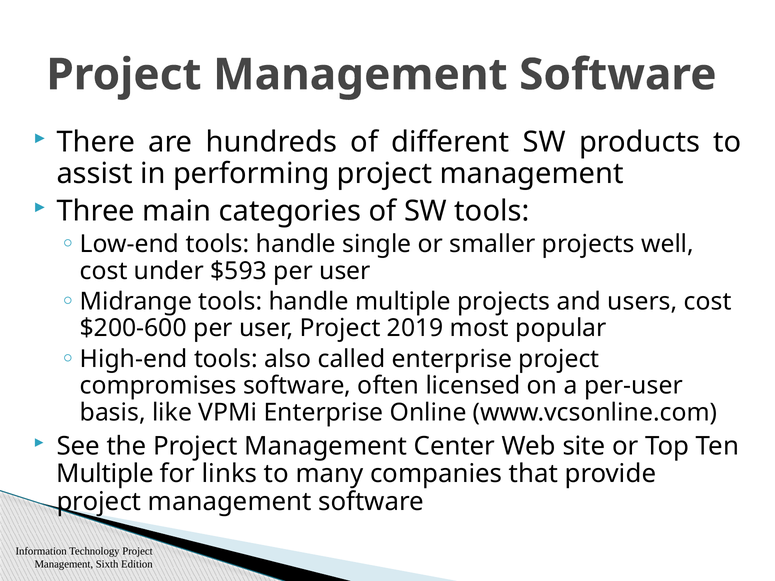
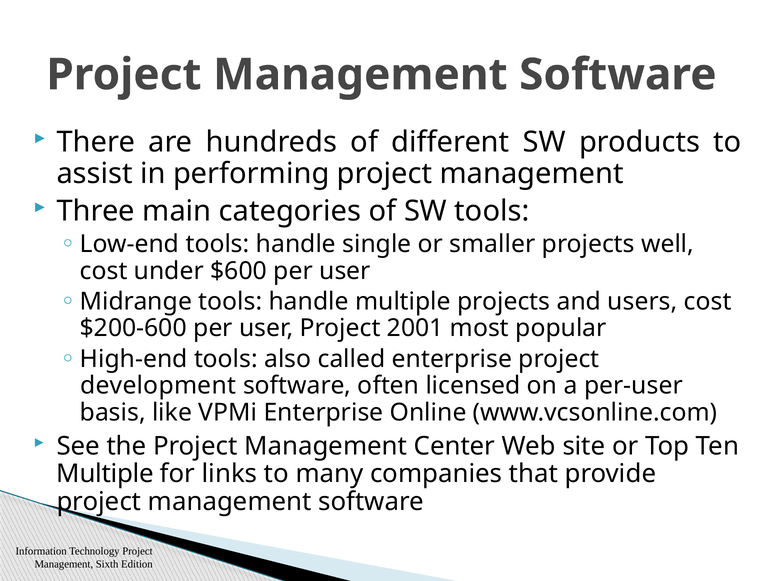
$593: $593 -> $600 (239, 271)
2019: 2019 -> 2001 (415, 328)
compromises: compromises -> development (158, 386)
